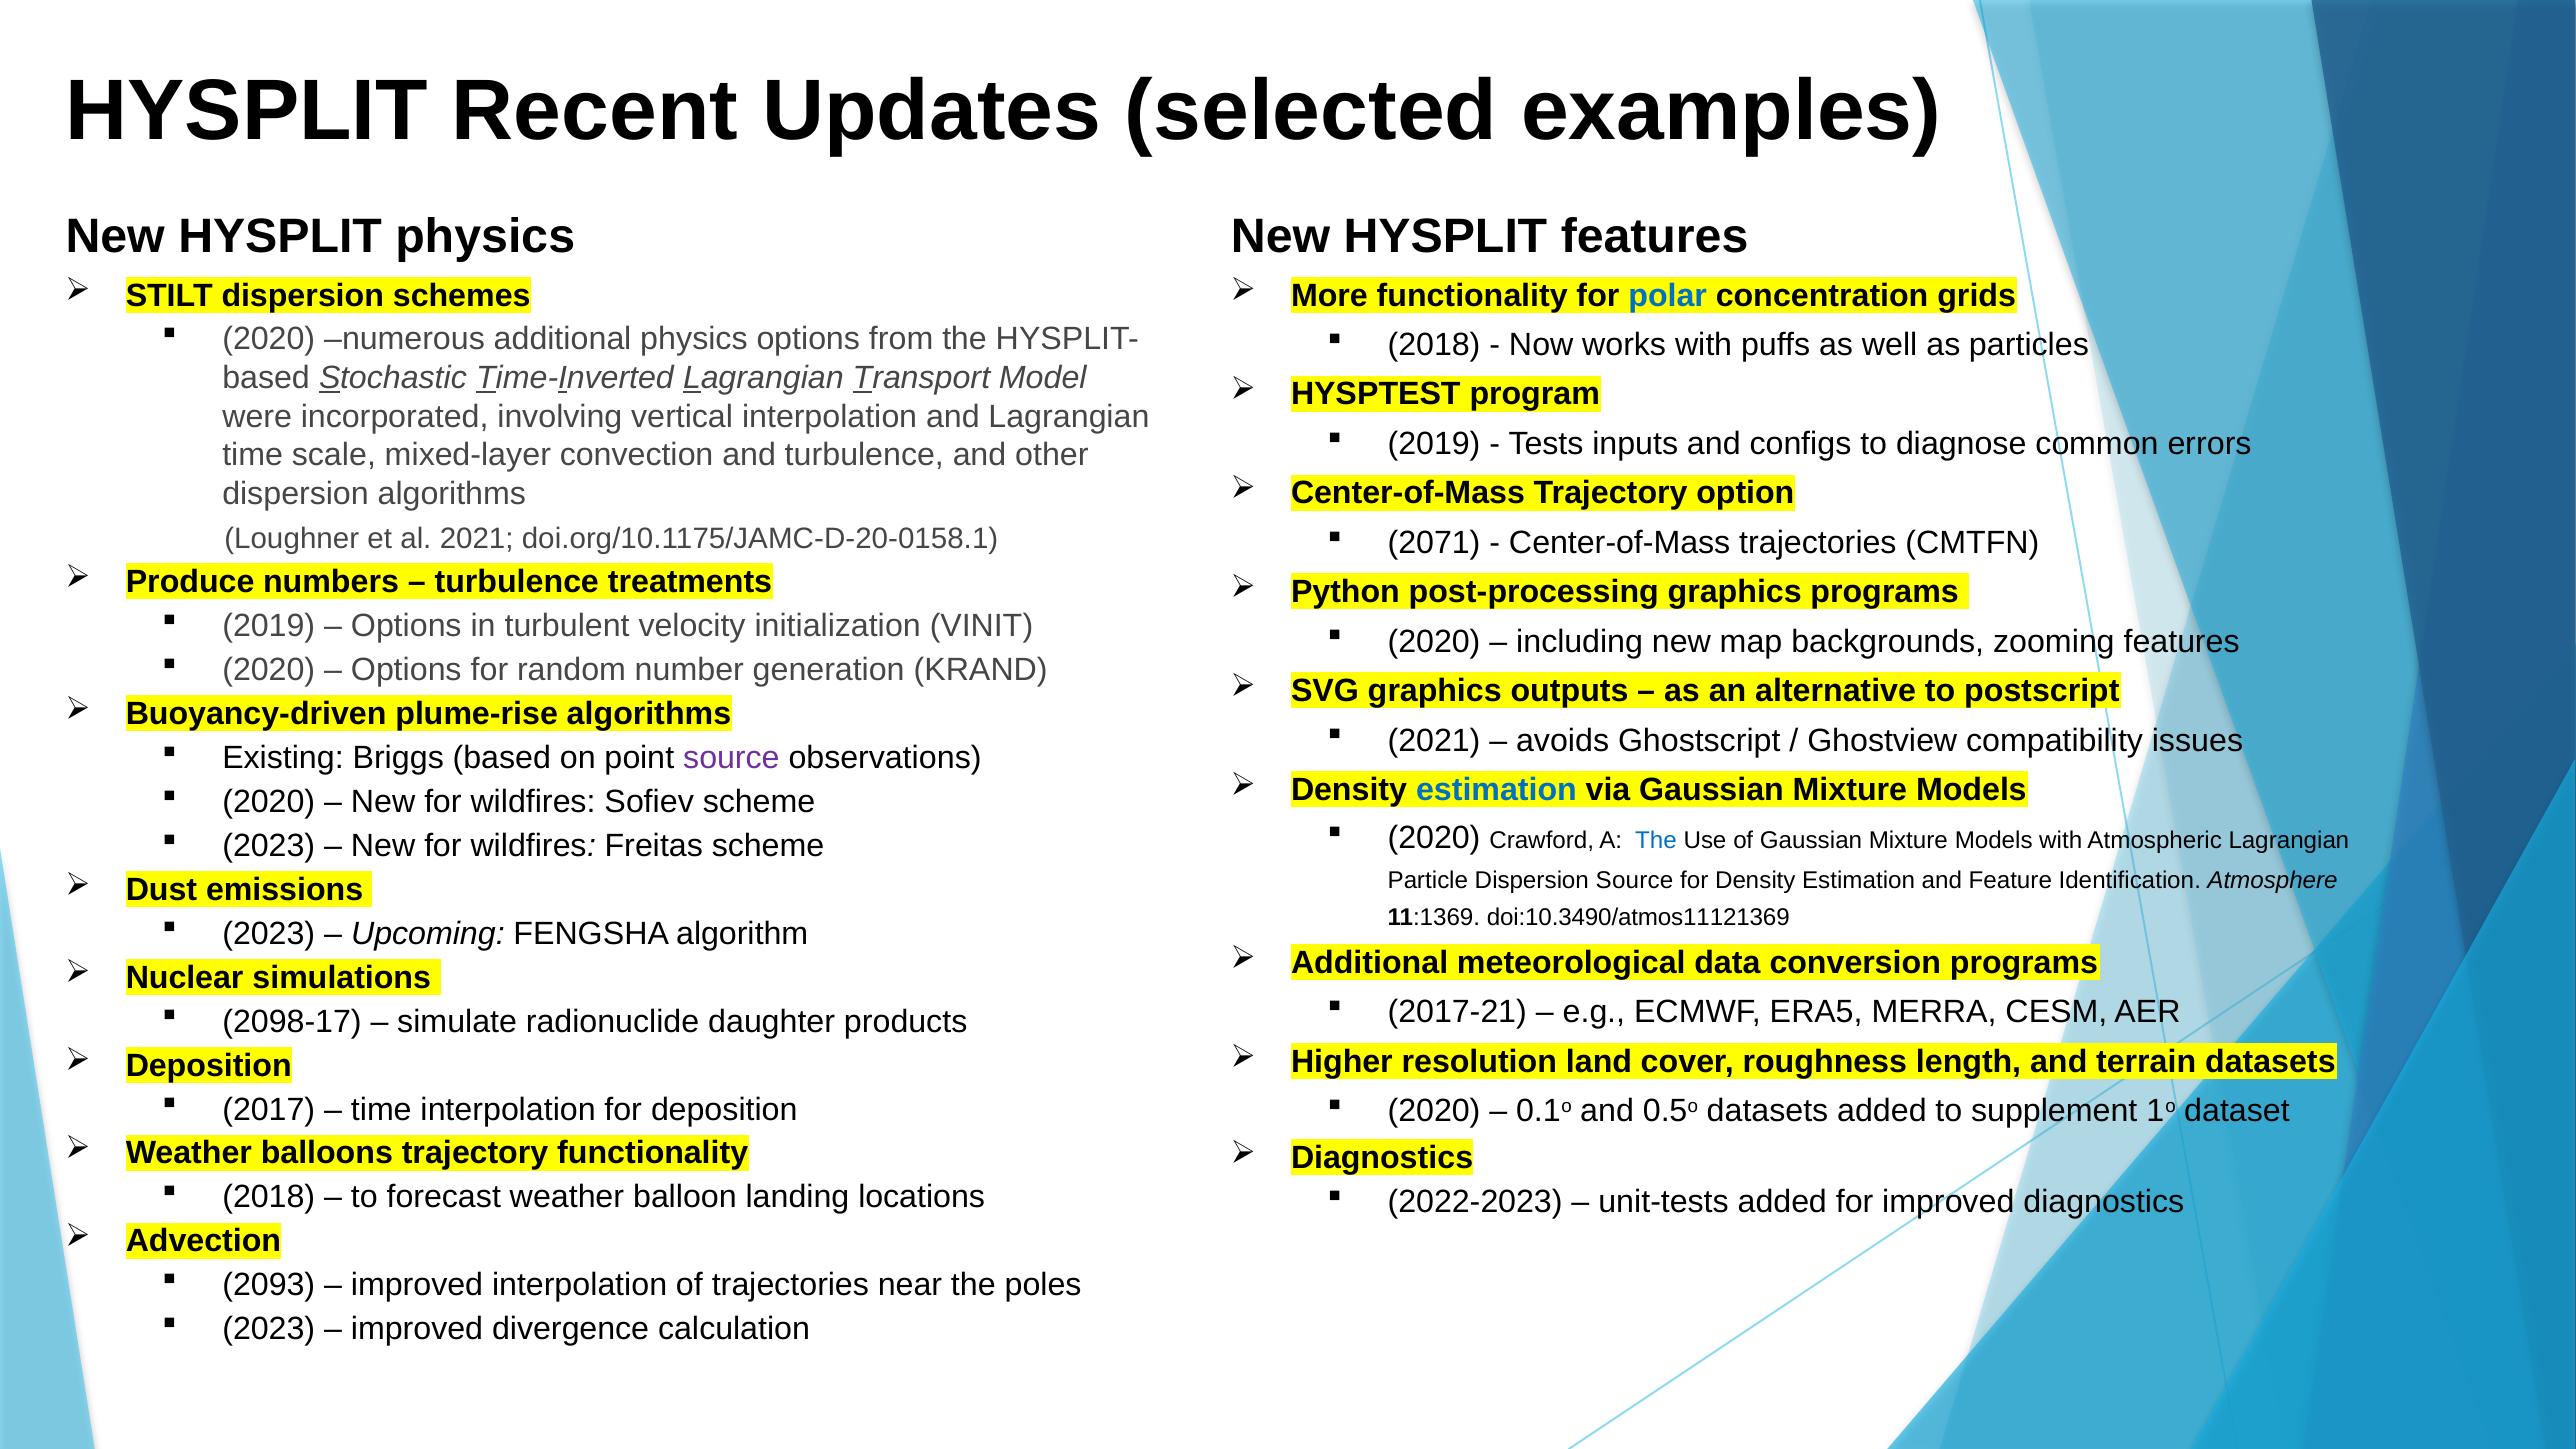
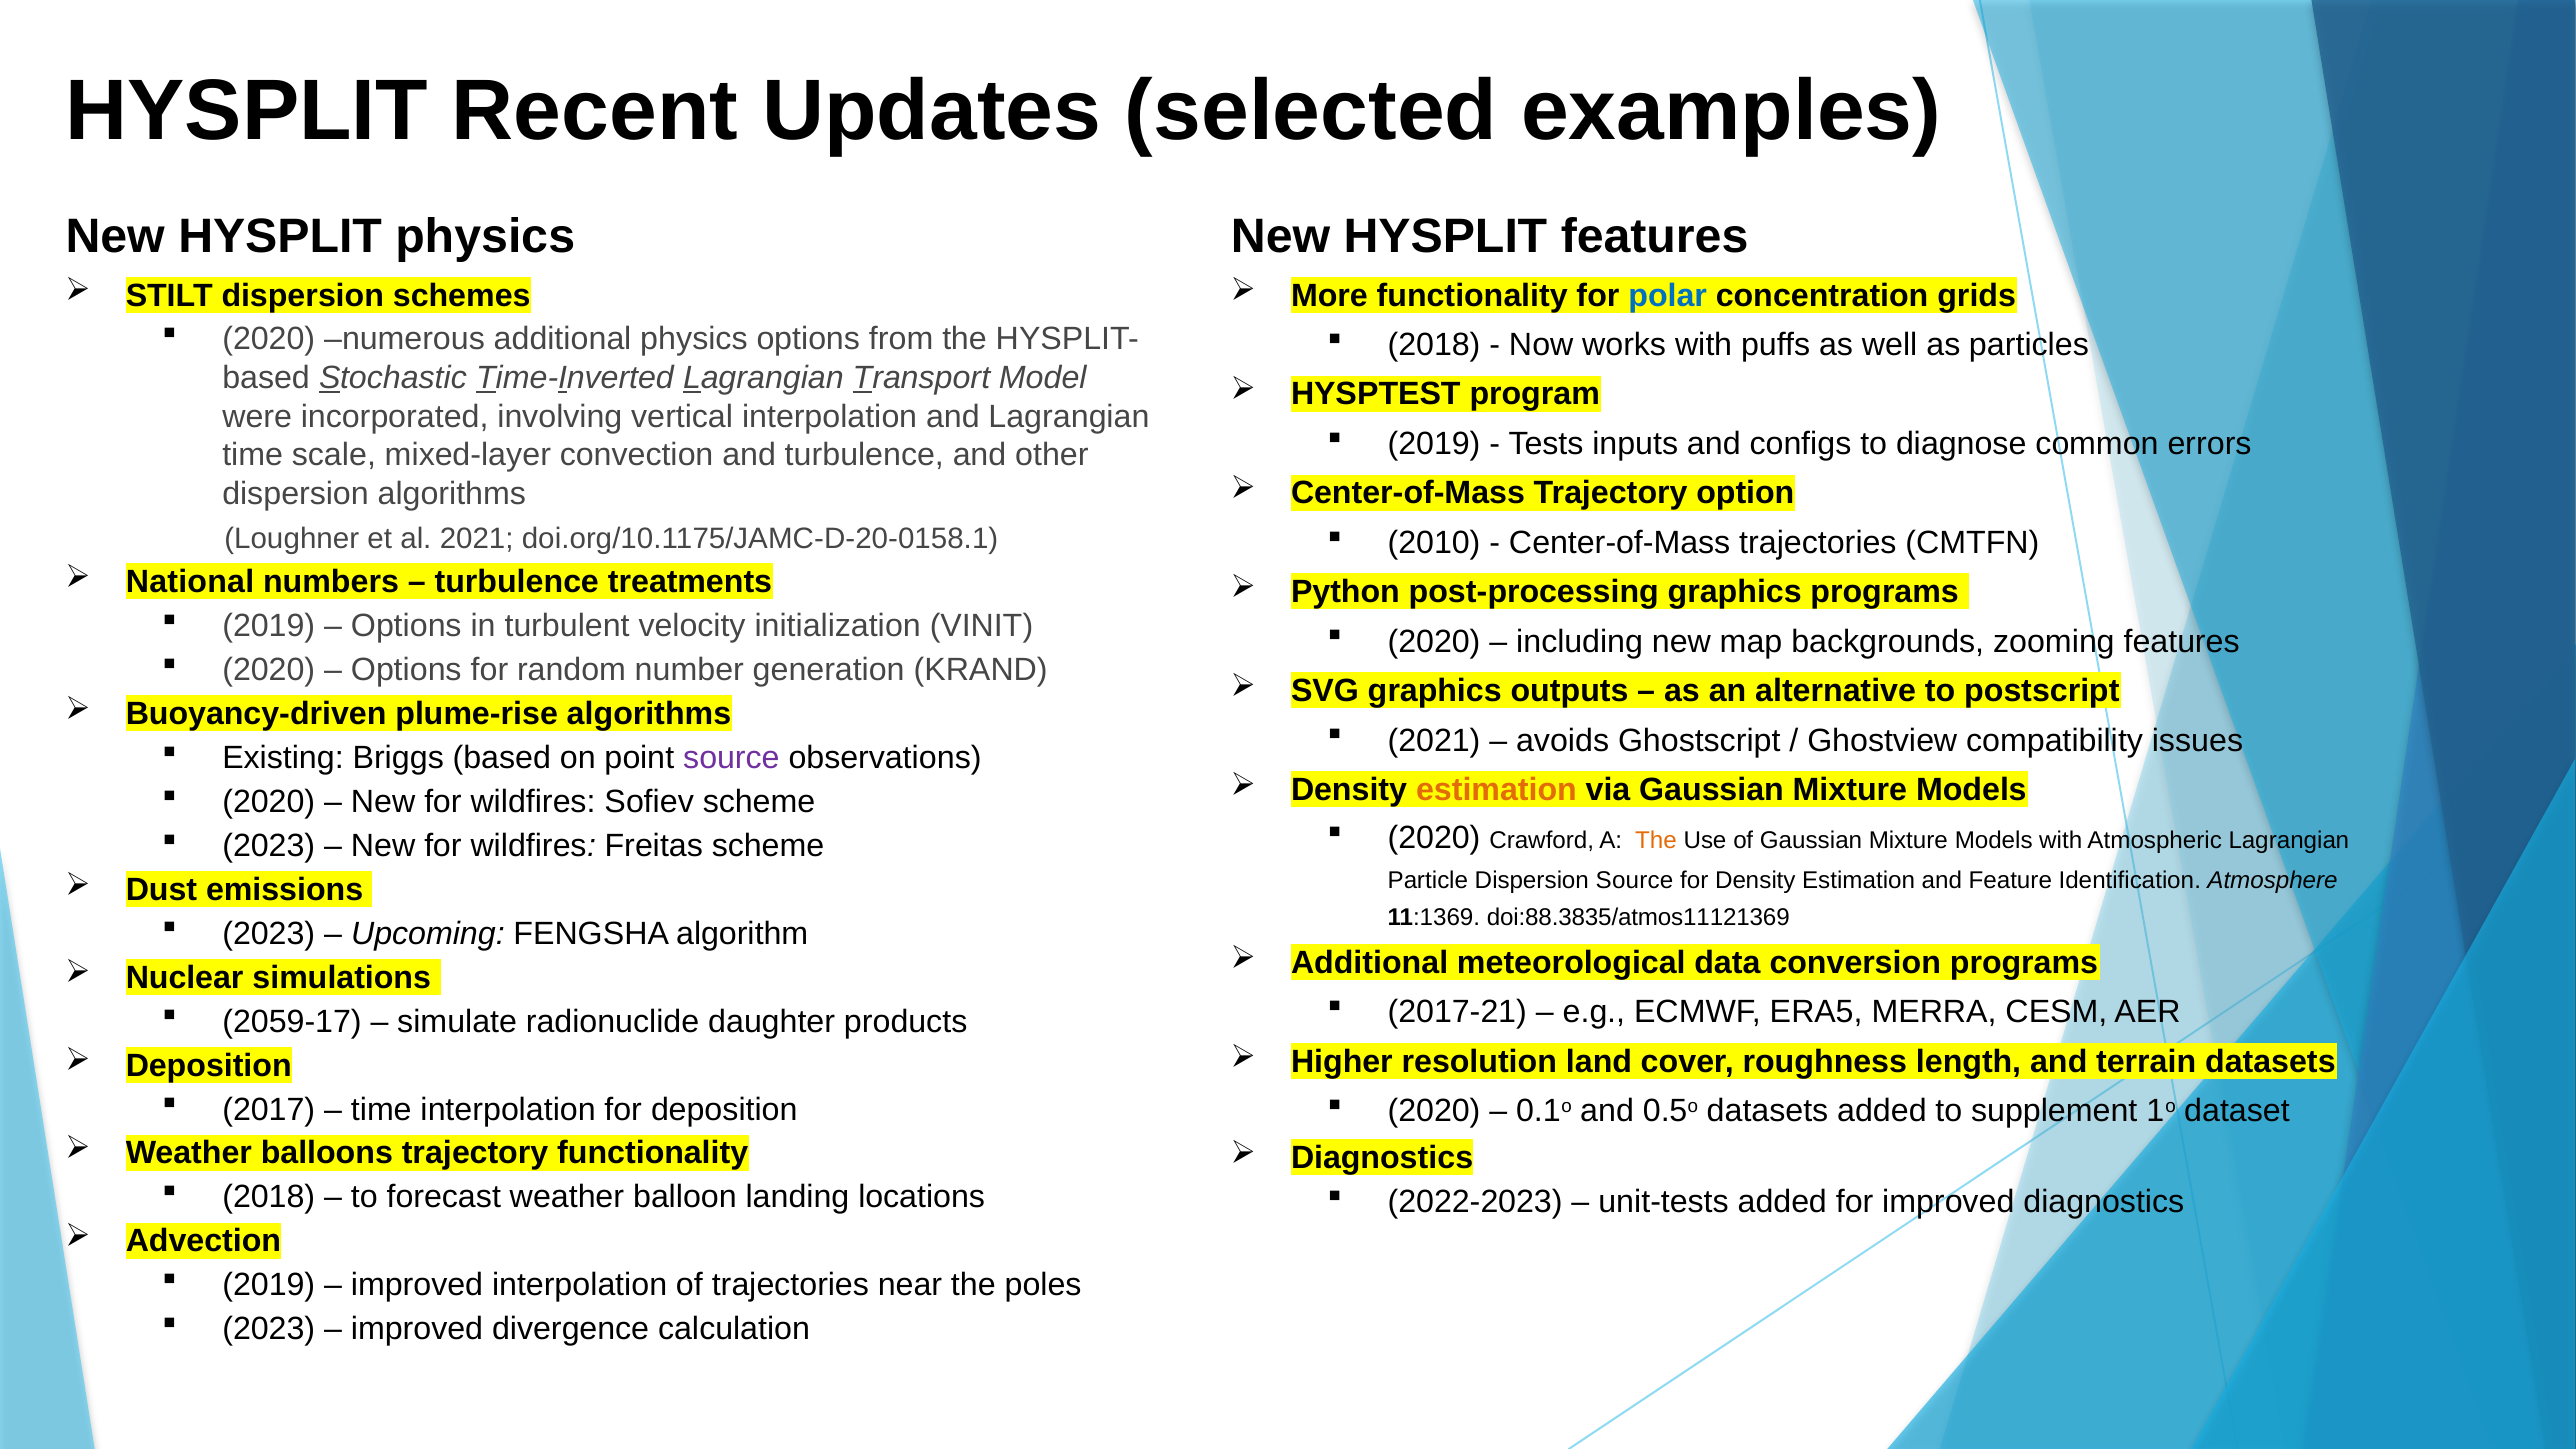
2071: 2071 -> 2010 (1434, 543)
Produce: Produce -> National (190, 582)
estimation colour: blue -> orange (1496, 790)
The colour: blue -> orange (1656, 841)
doi:10.3490/atmos11121369: doi:10.3490/atmos11121369 -> doi:88.3835/atmos11121369 (1638, 918)
2098-17: 2098-17 -> 2059-17 (292, 1021)
2093: 2093 -> 2019 (269, 1285)
